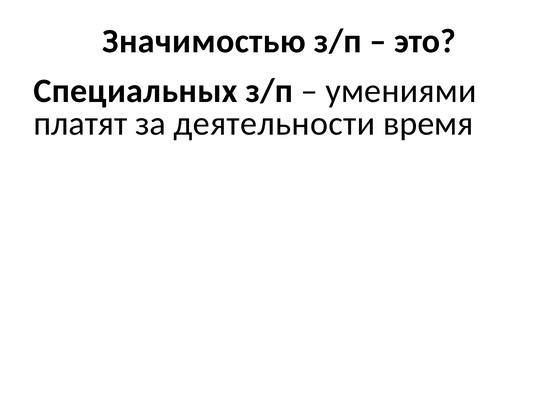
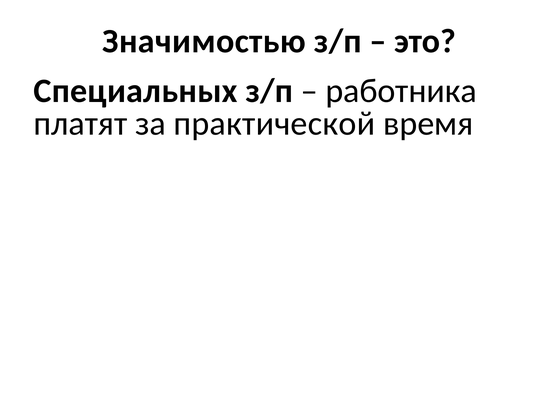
умениями: умениями -> работника (401, 91)
деятельности: деятельности -> практической (274, 124)
